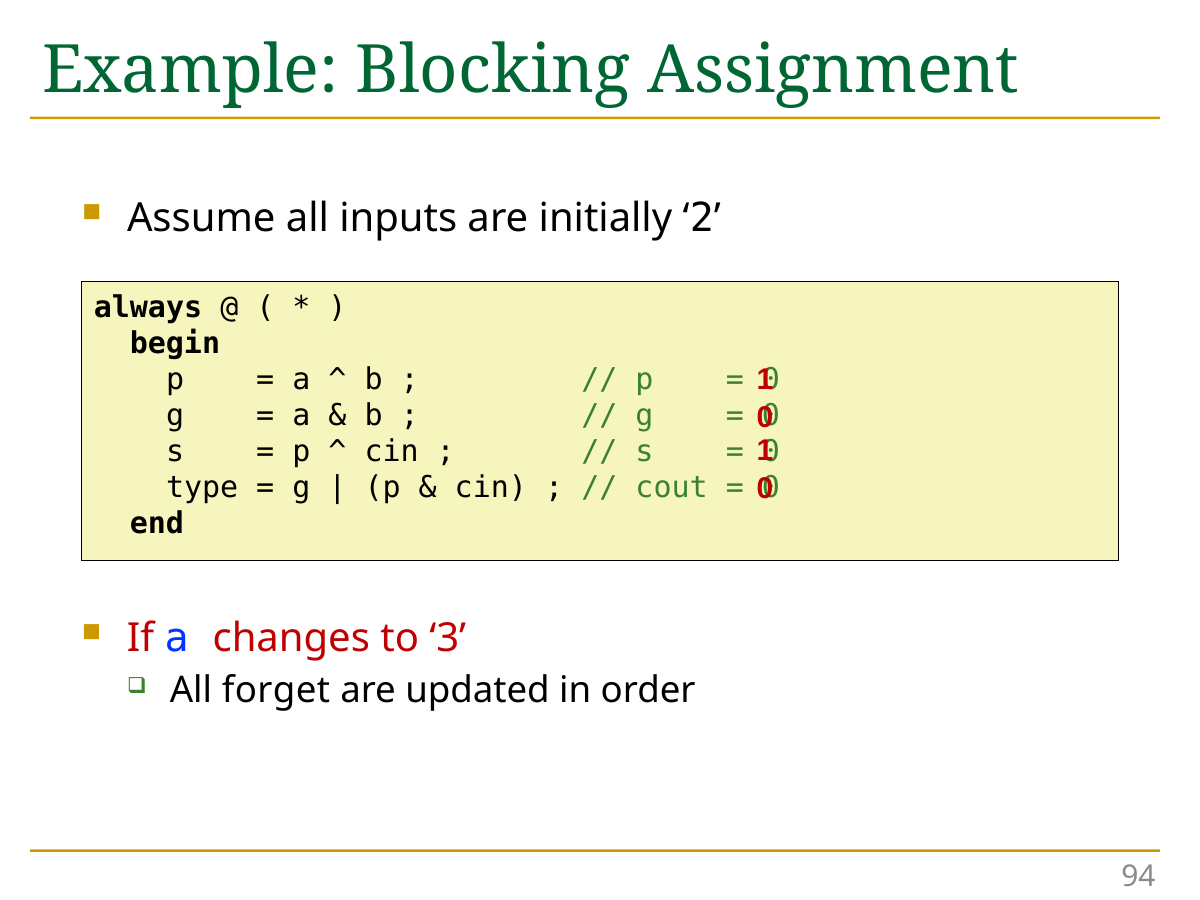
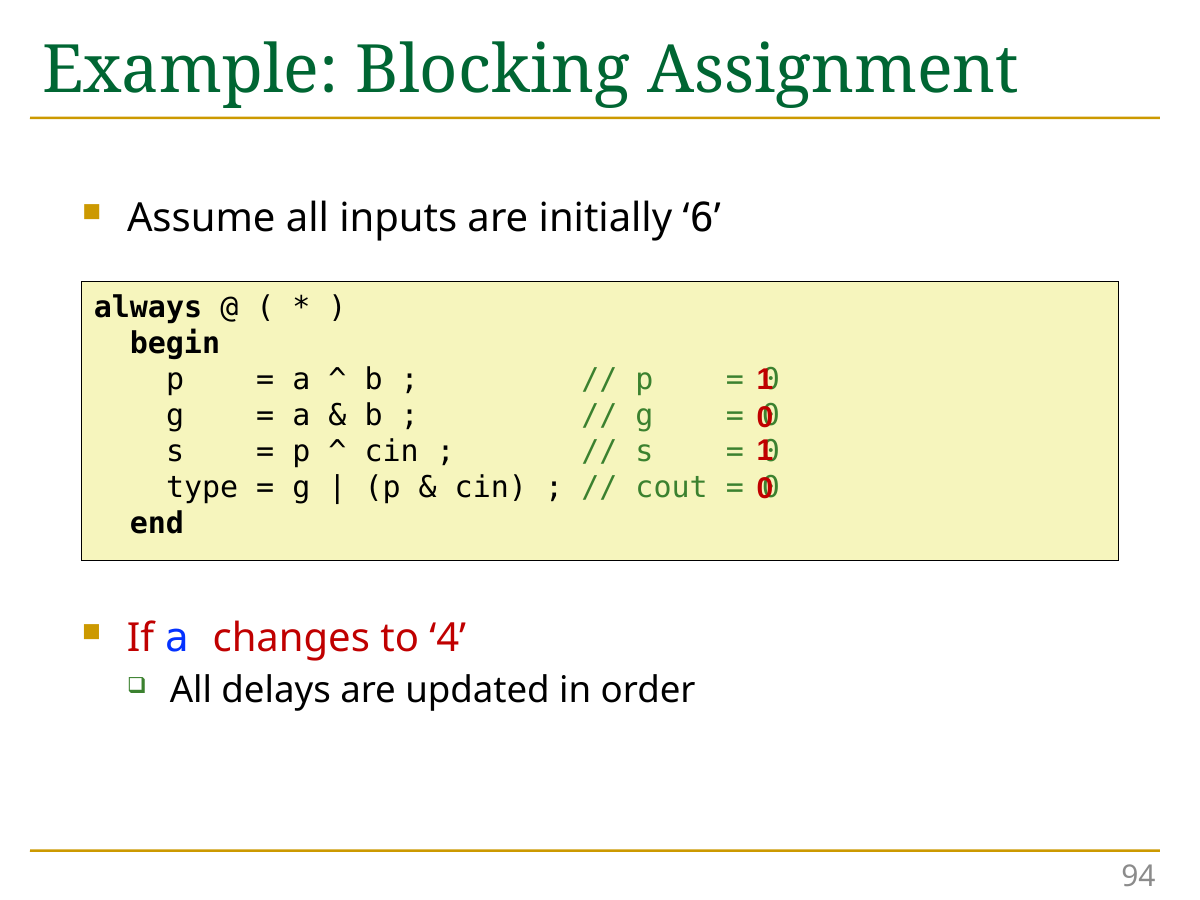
2: 2 -> 6 (702, 219)
3: 3 -> 4 (448, 638)
forget: forget -> delays (276, 691)
